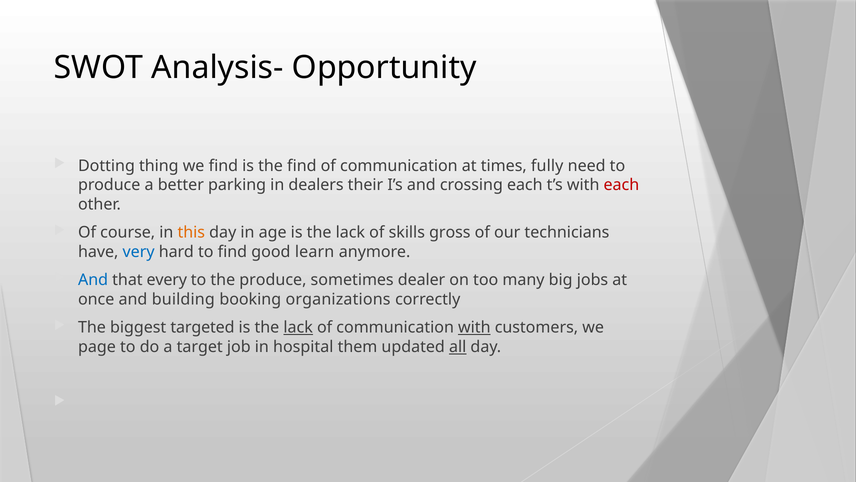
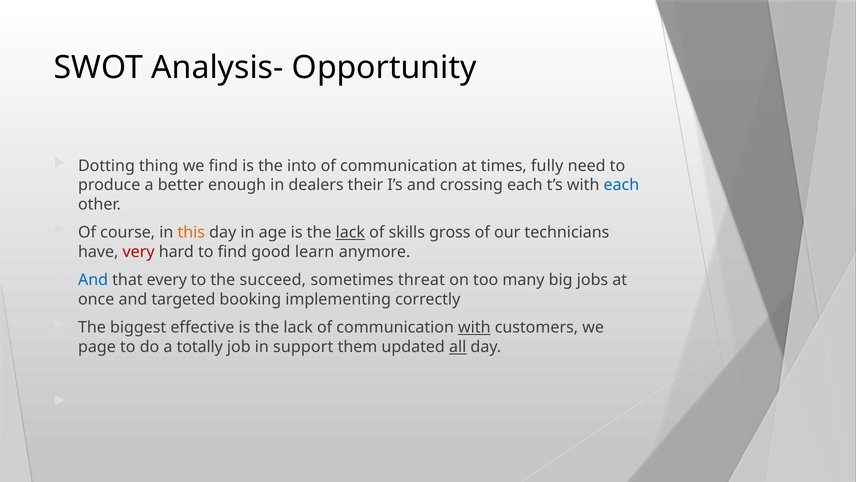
the find: find -> into (302, 166)
parking: parking -> enough (237, 185)
each colour: red -> blue (621, 185)
lack underline: none -> present (350, 232)
very colour: blue -> red (139, 252)
the produce: produce -> succeed (273, 280)
dealer: dealer -> threat (421, 280)
building: building -> targeted (183, 299)
organizations: organizations -> implementing (338, 299)
targeted: targeted -> effective (202, 327)
lack underline: present -> none (298, 327)
target: target -> totally (200, 347)
hospital: hospital -> support (303, 347)
